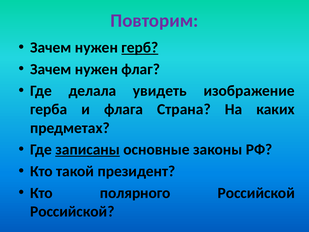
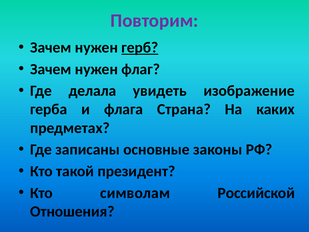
записаны underline: present -> none (88, 149)
полярного: полярного -> символам (135, 193)
Российской: Российской -> Отношения (72, 211)
